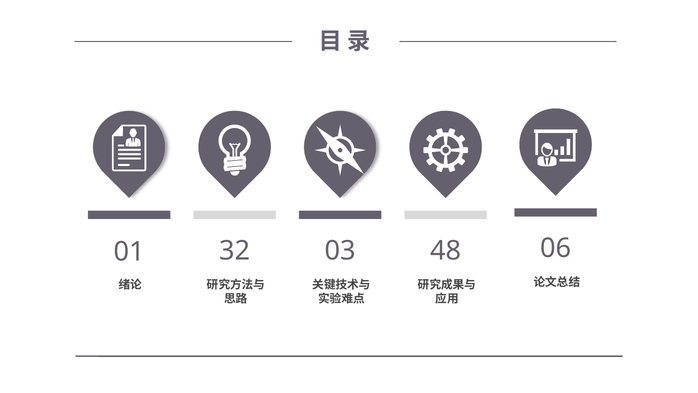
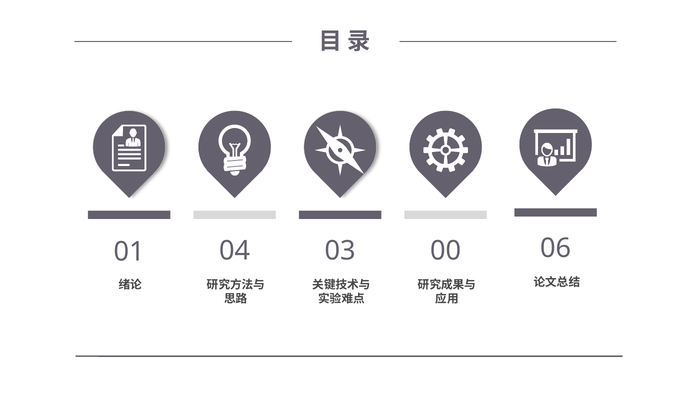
32: 32 -> 04 (235, 251)
48: 48 -> 00 (446, 251)
